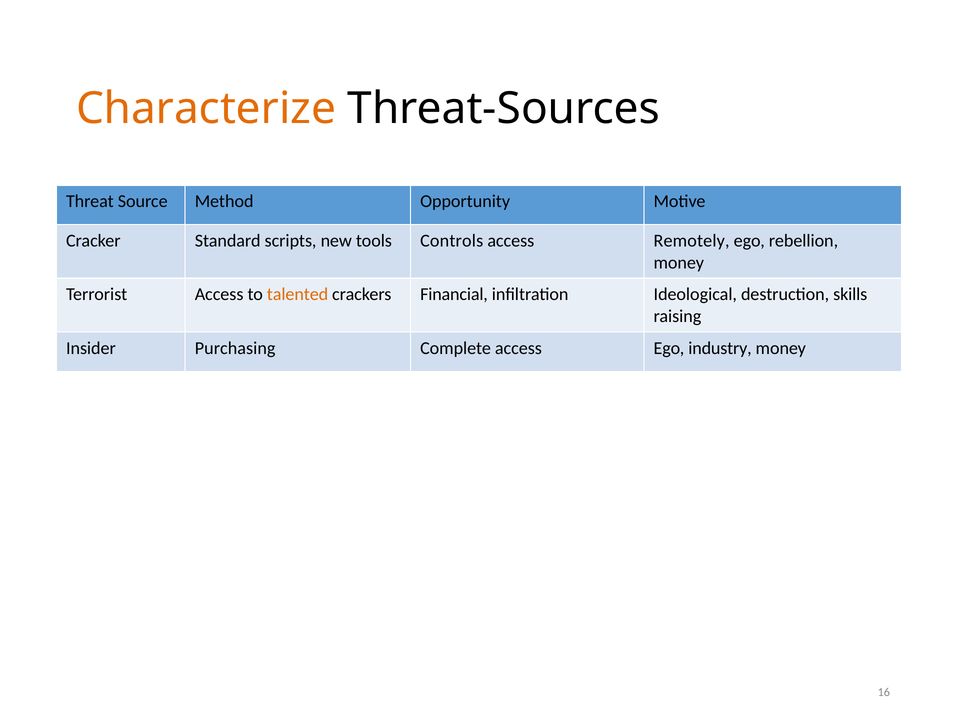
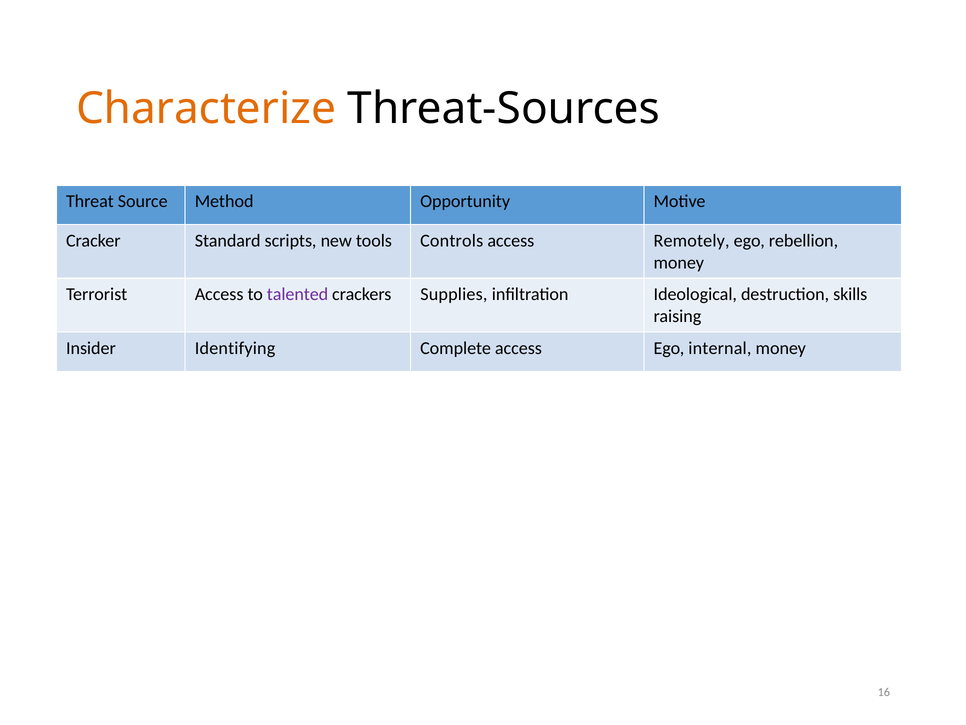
talented colour: orange -> purple (298, 294)
Financial: Financial -> Supplies (454, 294)
Purchasing: Purchasing -> Identifying (235, 348)
industry: industry -> internal (720, 348)
